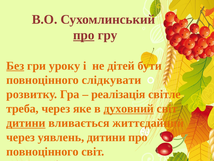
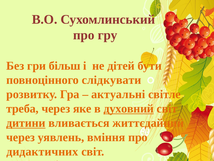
про underline: present -> none (84, 35)
Без underline: present -> none (15, 66)
уроку: уроку -> більш (65, 66)
реалізація: реалізація -> актуальні (118, 94)
уявлень дитини: дитини -> вміння (106, 137)
повноцінного: повноцінного -> дидактичних (42, 151)
